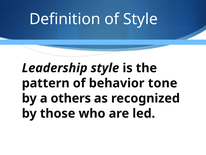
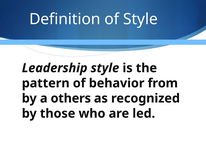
tone: tone -> from (163, 83)
